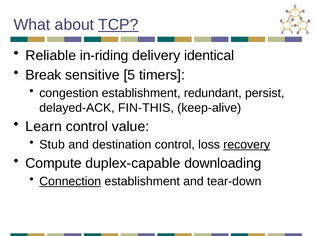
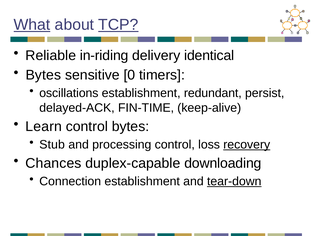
What underline: none -> present (32, 25)
Break: Break -> Bytes (43, 75)
5: 5 -> 0 (129, 75)
congestion: congestion -> oscillations (69, 93)
FIN-THIS: FIN-THIS -> FIN-TIME (146, 108)
control value: value -> bytes (130, 127)
destination: destination -> processing (122, 145)
Compute: Compute -> Chances (53, 163)
Connection underline: present -> none (70, 182)
tear-down underline: none -> present (234, 182)
